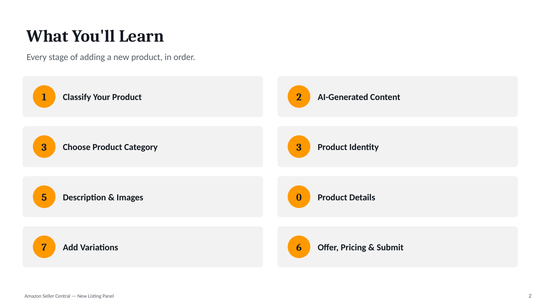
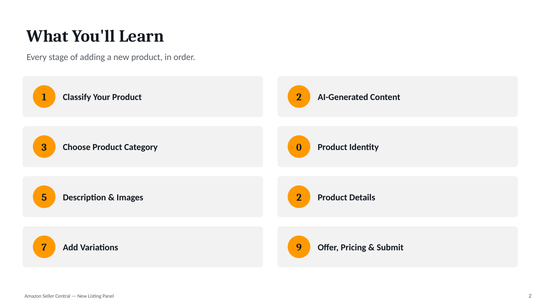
Category 3: 3 -> 0 (299, 147)
Images 0: 0 -> 2 (299, 198)
6: 6 -> 9 (299, 248)
